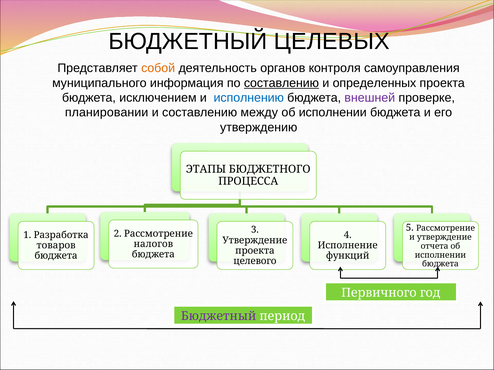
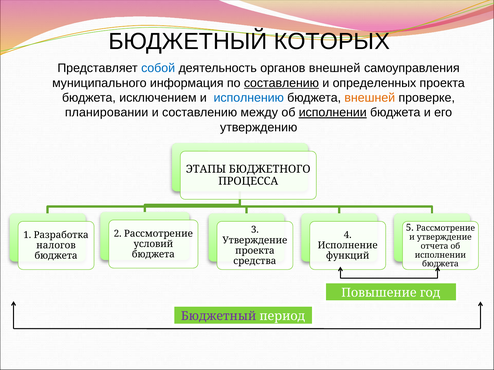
ЦЕЛЕВЫХ: ЦЕЛЕВЫХ -> КОТОРЫХ (332, 42)
собой colour: orange -> blue (158, 68)
органов контроля: контроля -> внешней (335, 68)
внешней colour: purple -> orange (370, 98)
исполнении underline: none -> present (333, 113)
налогов: налогов -> условий (153, 244)
товаров: товаров -> налогов (56, 246)
целевого: целевого -> средства (255, 261)
Первичного: Первичного -> Повышение (379, 293)
